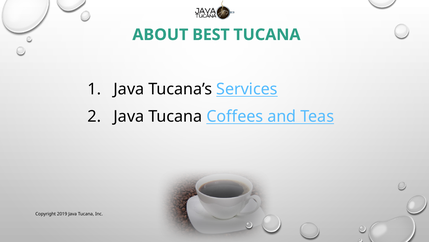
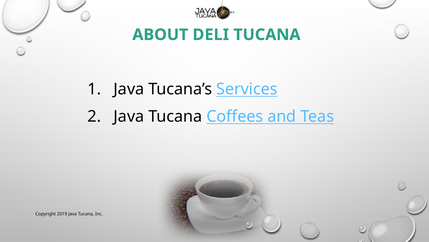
BEST: BEST -> DELI (211, 35)
